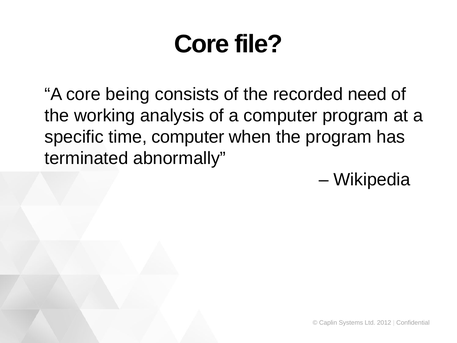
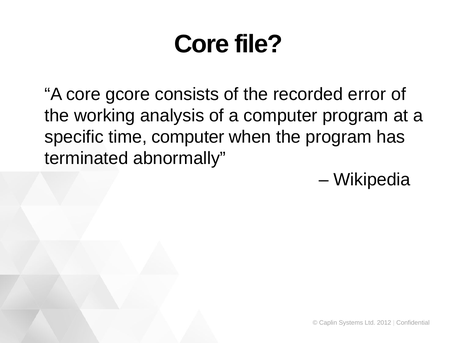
being: being -> gcore (128, 94)
need: need -> error (367, 94)
